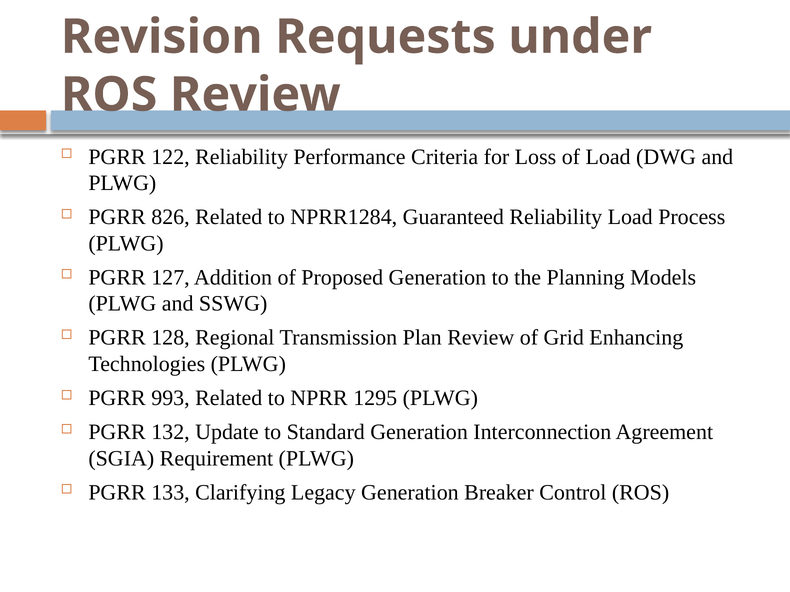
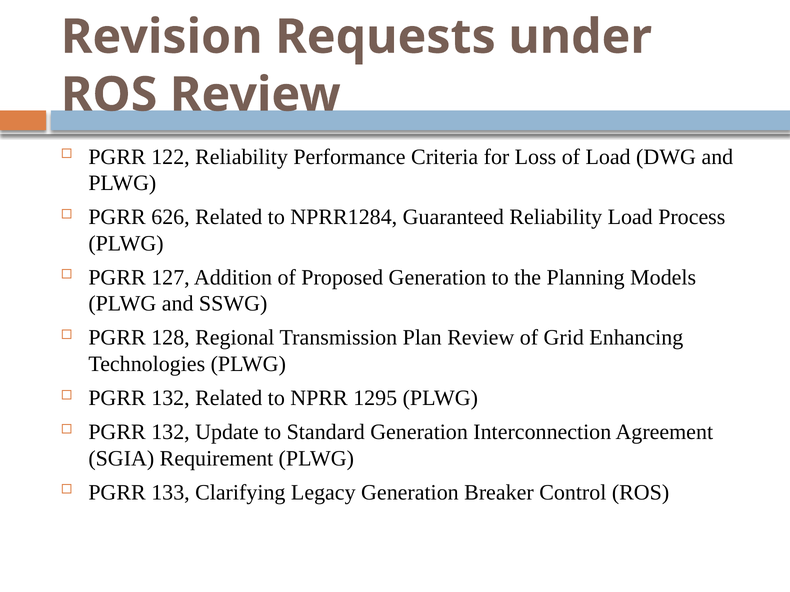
826: 826 -> 626 (171, 217)
993: 993 -> 132 (171, 398)
